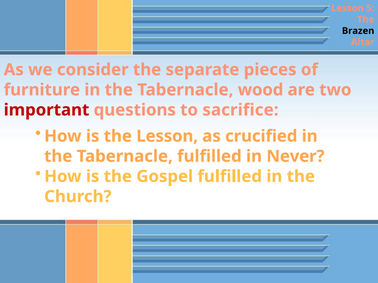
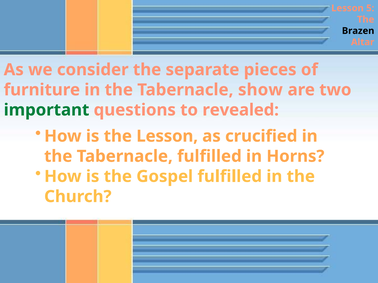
wood: wood -> show (260, 90)
important colour: red -> green (46, 110)
sacrifice: sacrifice -> revealed (241, 110)
Never: Never -> Horns (295, 157)
